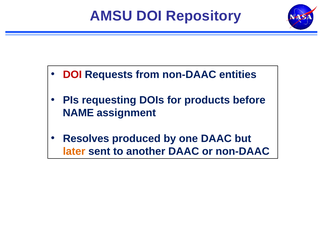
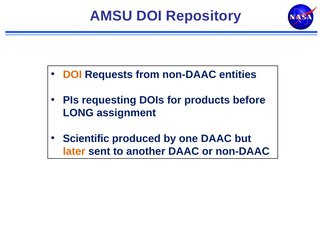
DOI colour: red -> orange (72, 75)
NAME: NAME -> LONG (78, 113)
Resolves: Resolves -> Scientific (86, 139)
